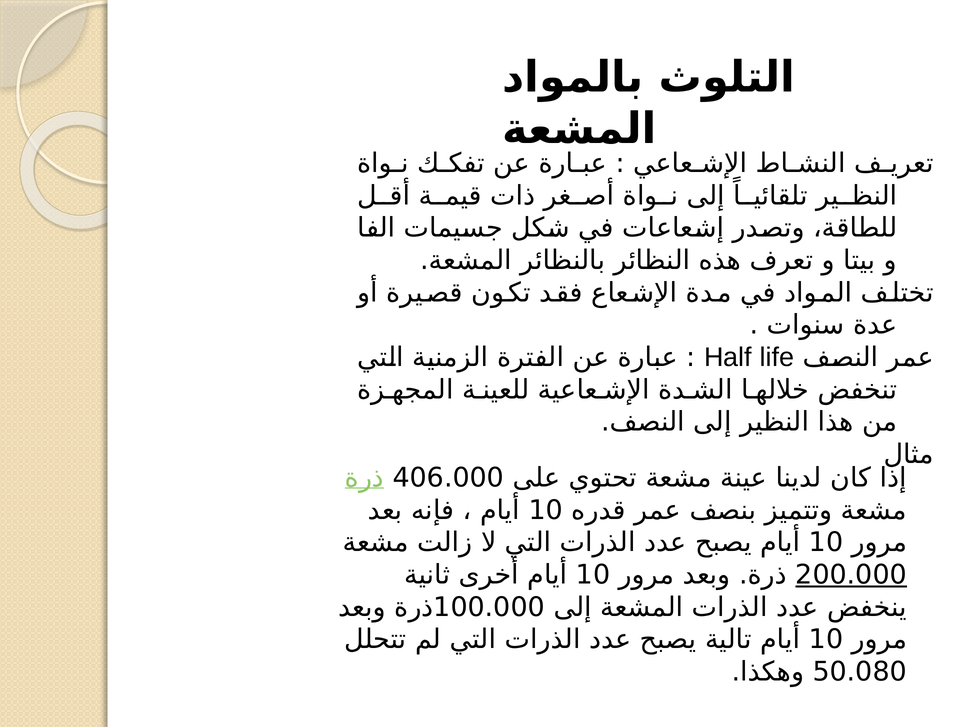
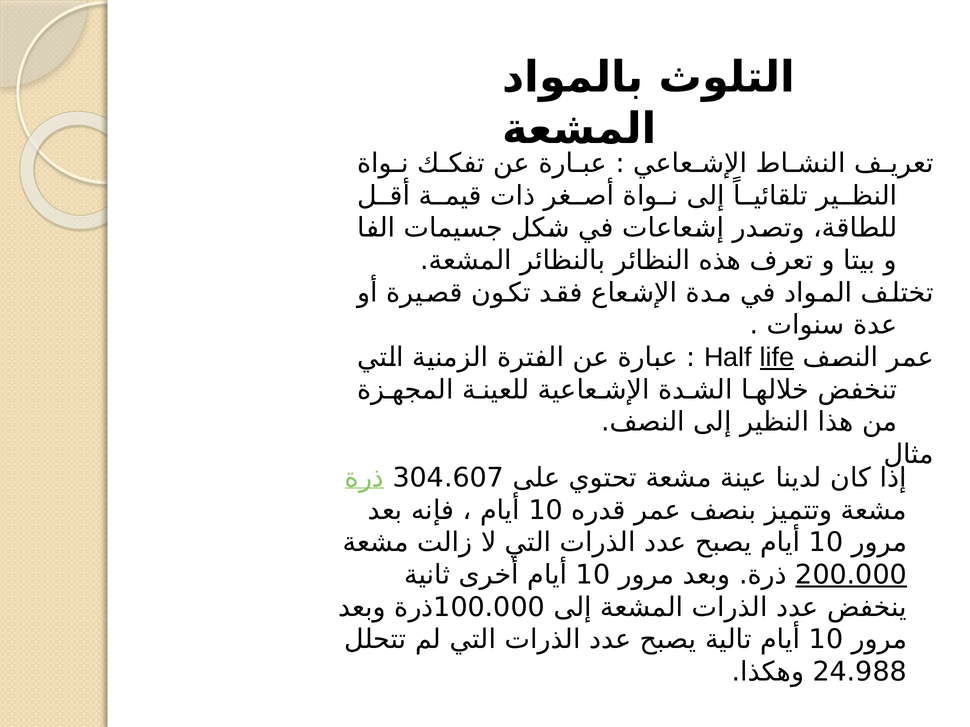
life underline: none -> present (777, 358)
406.000: 406.000 -> 304.607 (448, 478)
50.080: 50.080 -> 24.988 (860, 672)
